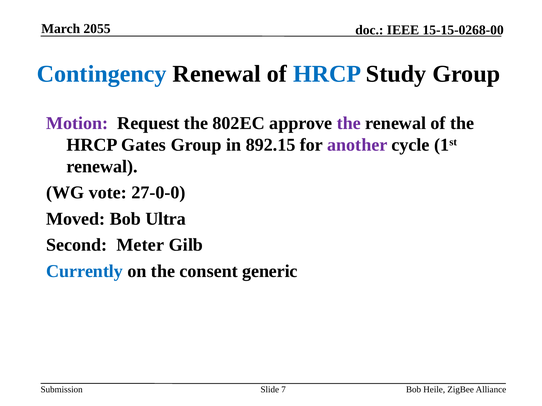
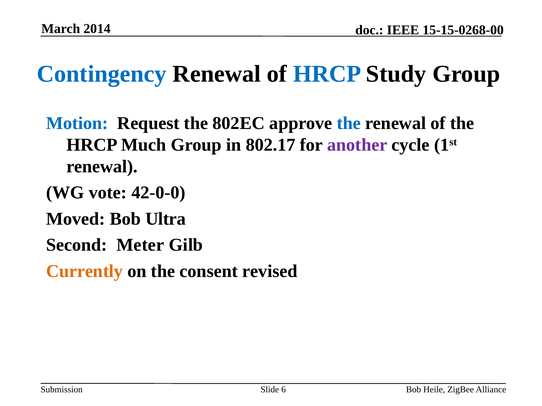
2055: 2055 -> 2014 (97, 29)
Motion colour: purple -> blue (77, 123)
the colour: purple -> blue (349, 123)
Gates: Gates -> Much (144, 145)
892.15: 892.15 -> 802.17 (271, 145)
27-0-0: 27-0-0 -> 42-0-0 (158, 193)
Currently colour: blue -> orange (85, 272)
generic: generic -> revised (270, 272)
7: 7 -> 6 (284, 390)
